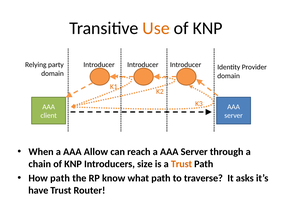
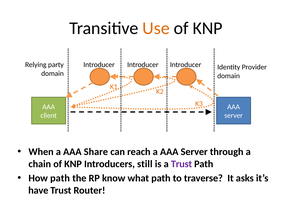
Allow: Allow -> Share (96, 152)
size: size -> still (145, 164)
Trust colour: orange -> purple (181, 164)
